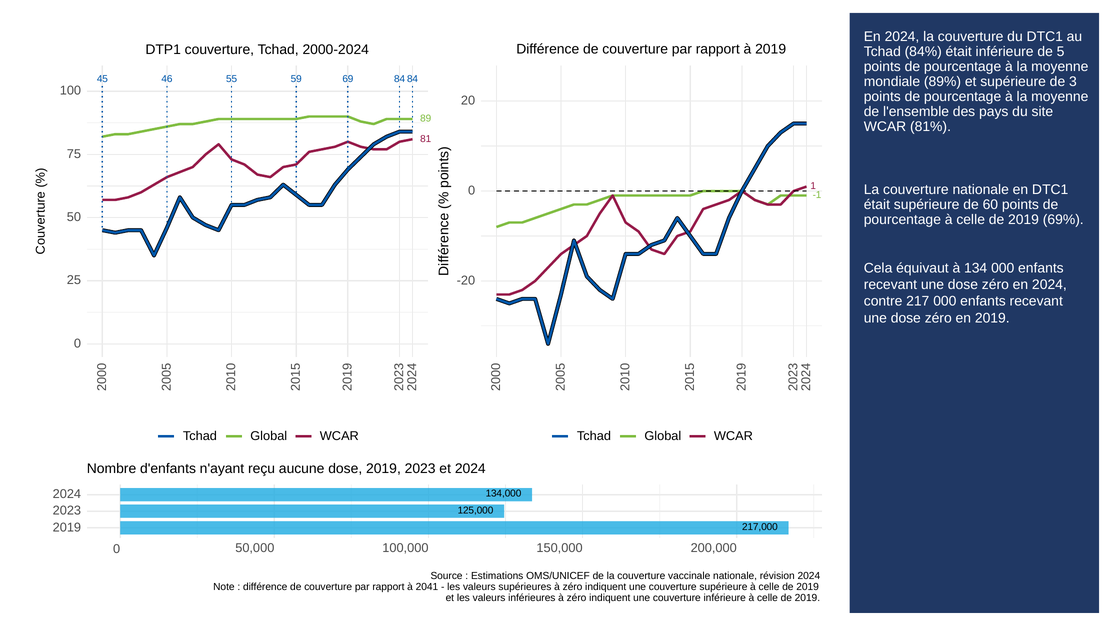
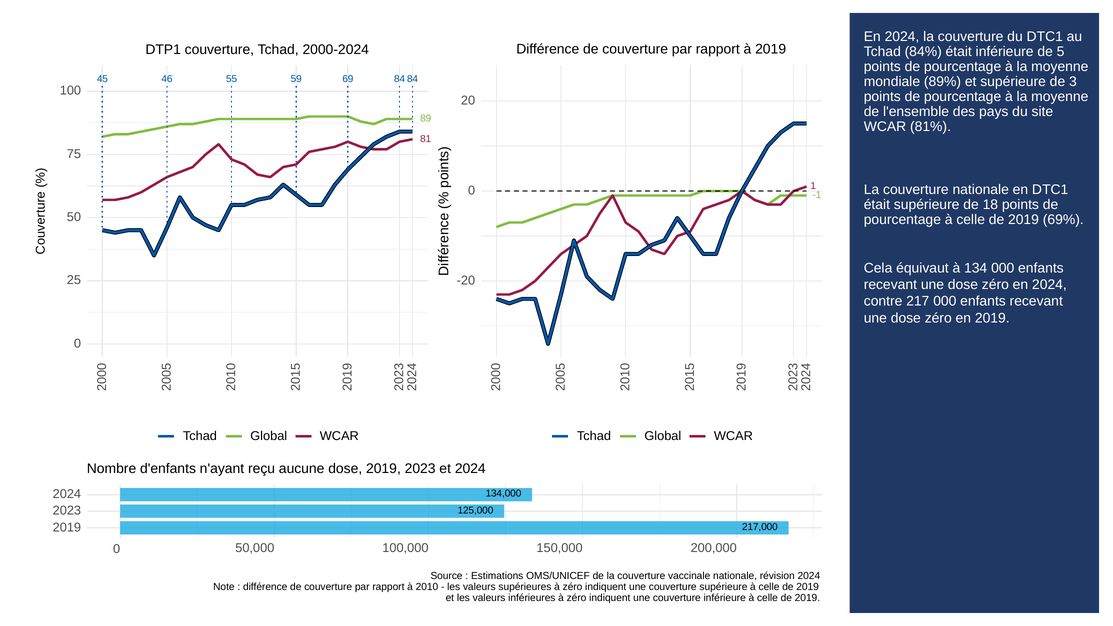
60: 60 -> 18 (990, 205)
2041: 2041 -> 2010 (427, 587)
